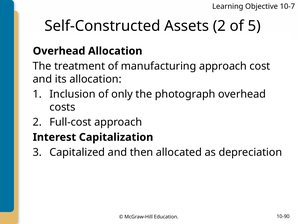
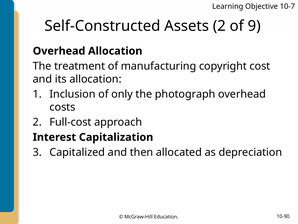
5: 5 -> 9 (254, 26)
manufacturing approach: approach -> copyright (223, 66)
